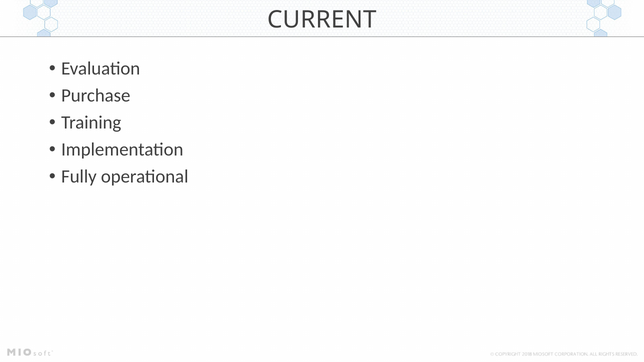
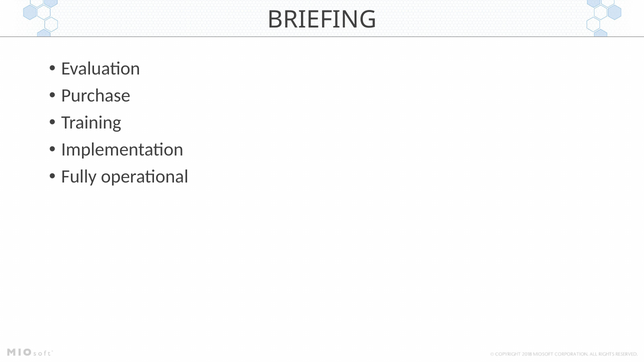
CURRENT: CURRENT -> BRIEFING (322, 20)
